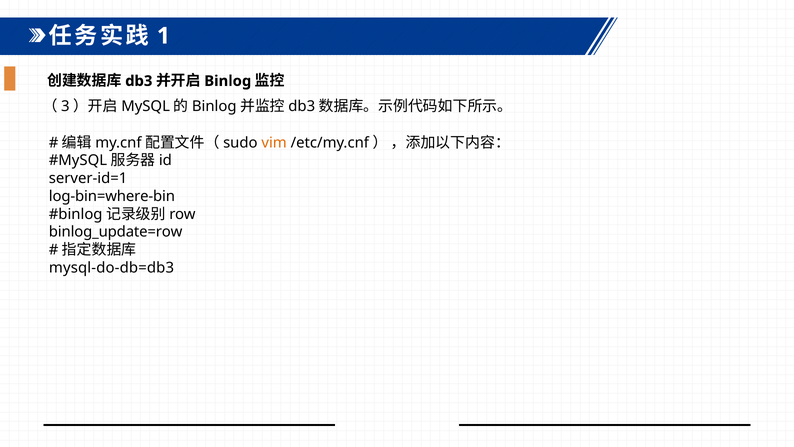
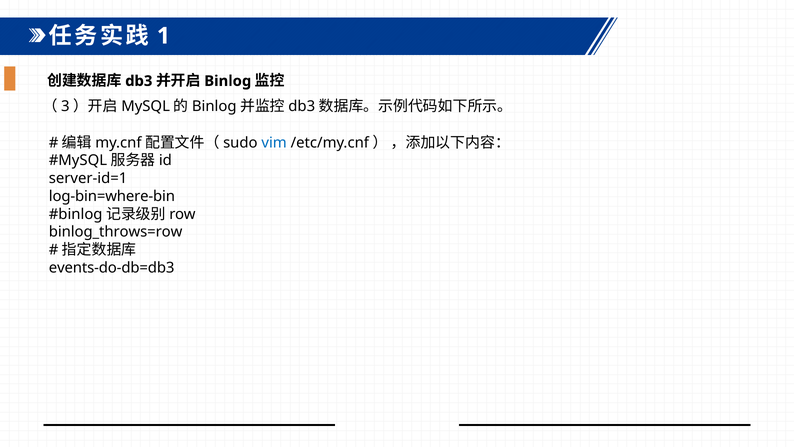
vim colour: orange -> blue (274, 142)
binlog_update=row: binlog_update=row -> binlog_throws=row (116, 232)
mysql-do-db=db3: mysql-do-db=db3 -> events-do-db=db3 (112, 268)
